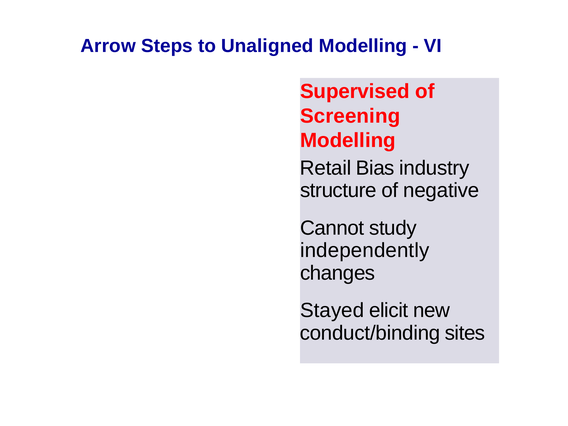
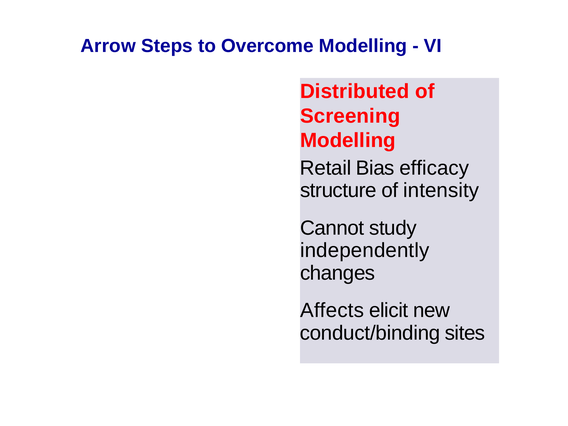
Unaligned: Unaligned -> Overcome (267, 46)
Supervised: Supervised -> Distributed (355, 92)
industry: industry -> efficacy (434, 168)
negative: negative -> intensity (441, 190)
Stayed: Stayed -> Affects (332, 310)
